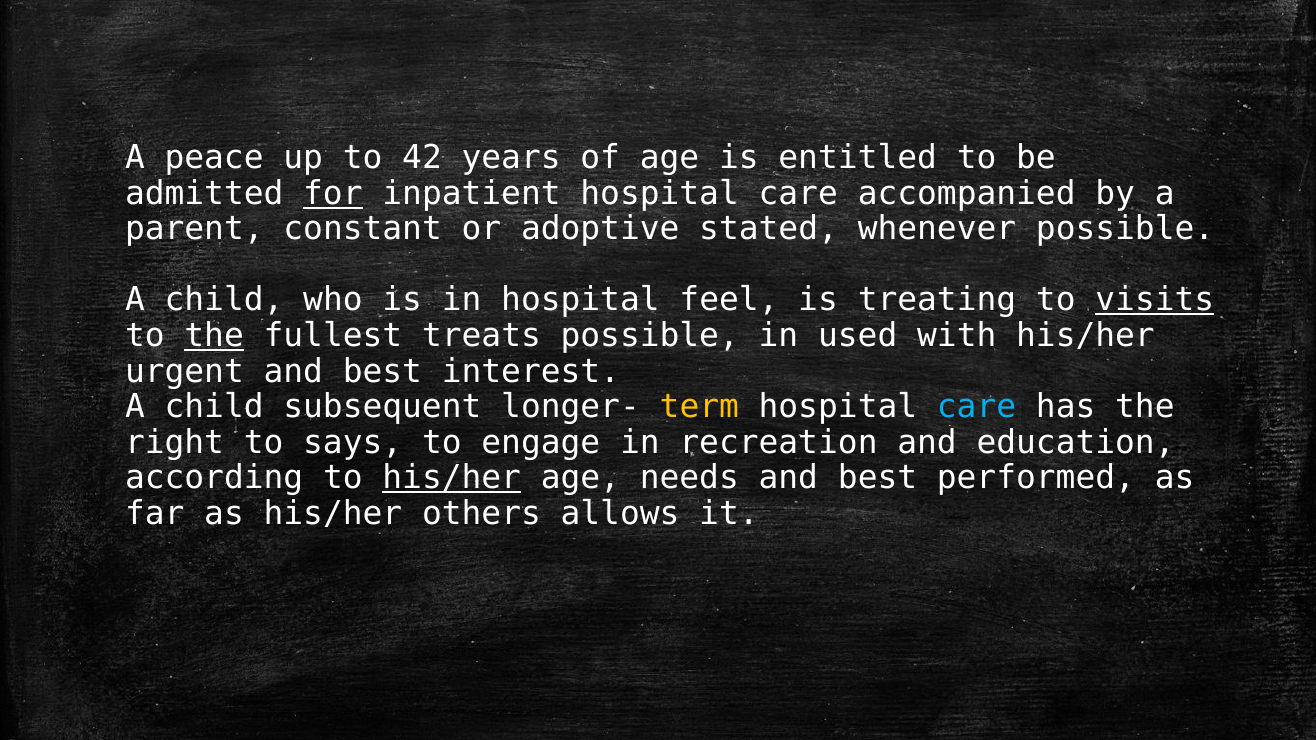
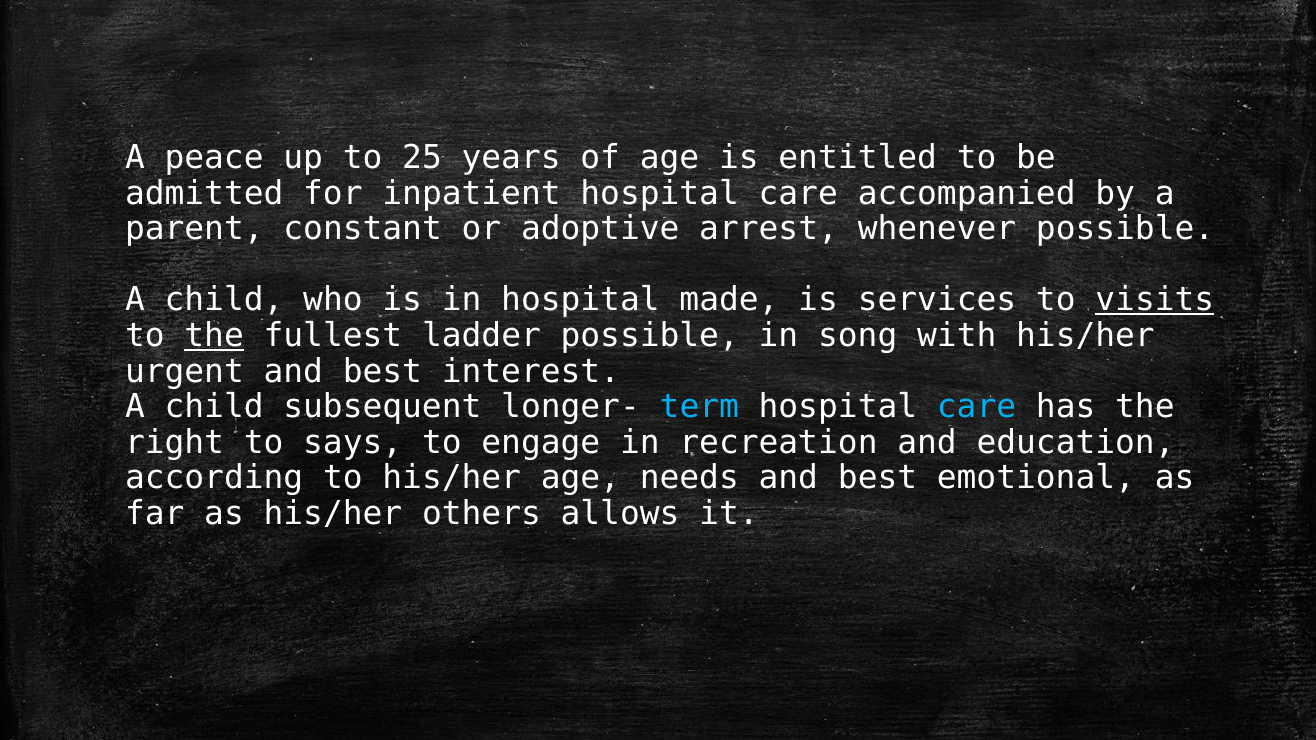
42: 42 -> 25 (422, 158)
for underline: present -> none (333, 194)
stated: stated -> arrest (769, 229)
feel: feel -> made (729, 300)
treating: treating -> services (937, 300)
treats: treats -> ladder (481, 336)
used: used -> song (858, 336)
term colour: yellow -> light blue (699, 407)
his/her underline: present -> none (452, 478)
performed: performed -> emotional (1036, 478)
